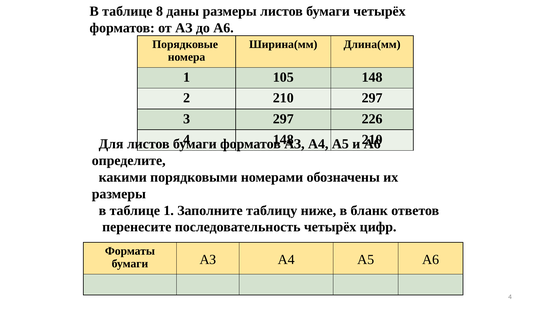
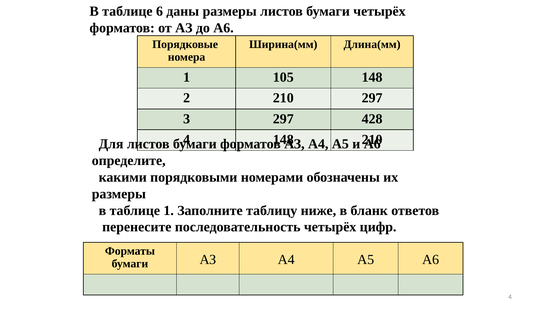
8: 8 -> 6 (159, 11)
226: 226 -> 428 (372, 119)
